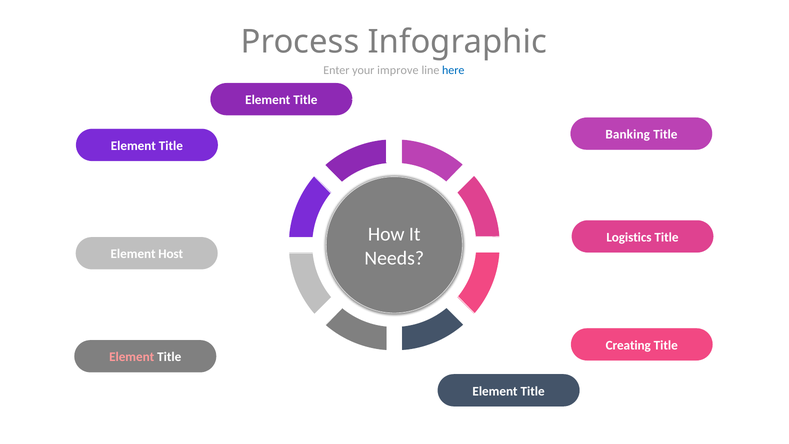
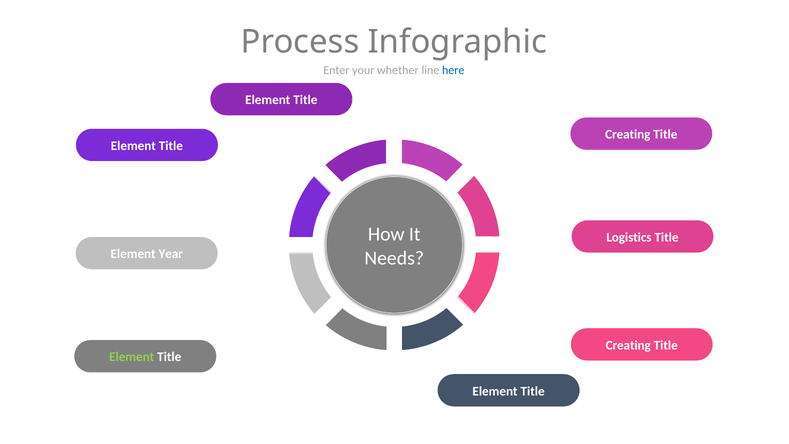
improve: improve -> whether (398, 70)
Banking: Banking -> Creating (628, 134)
Host: Host -> Year (171, 254)
Element colour: pink -> light green (132, 357)
